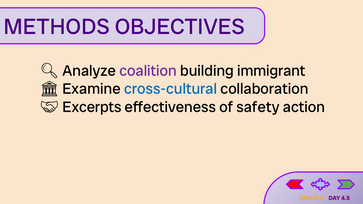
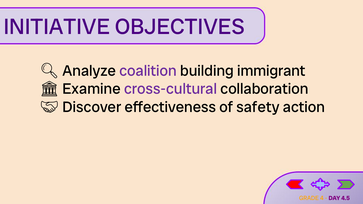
METHODS: METHODS -> INITIATIVE (57, 27)
cross-cultural colour: blue -> purple (171, 89)
Excerpts: Excerpts -> Discover (92, 107)
